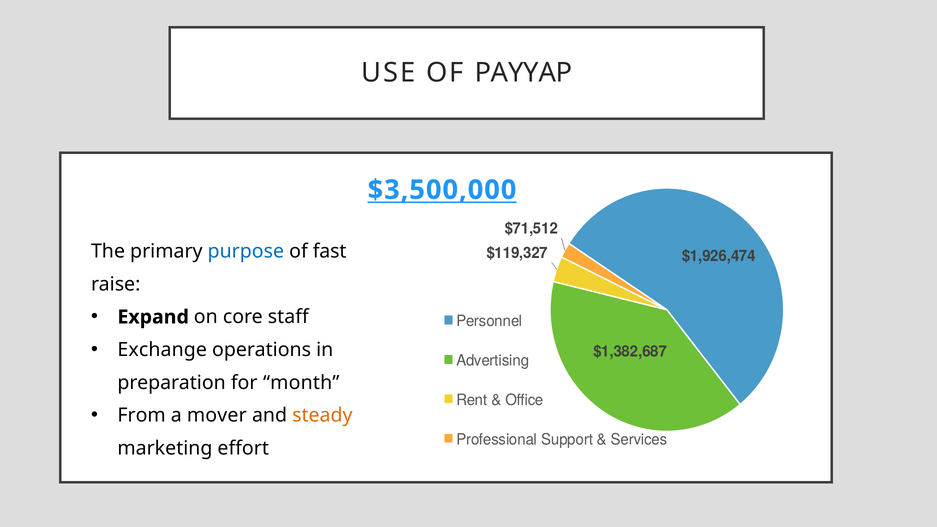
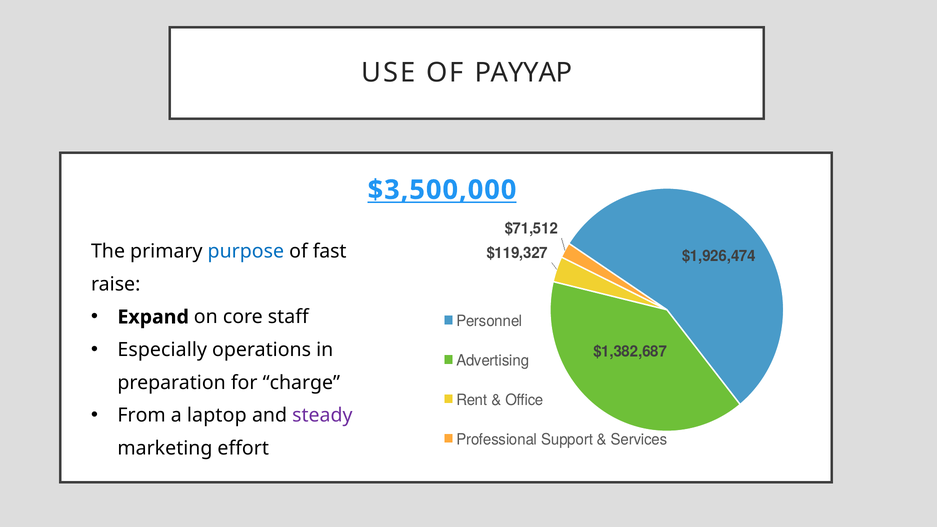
Exchange: Exchange -> Especially (162, 350)
month: month -> charge (301, 383)
mover: mover -> laptop (217, 415)
steady colour: orange -> purple (322, 415)
